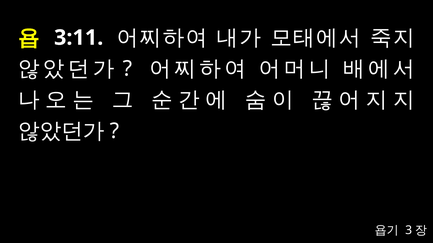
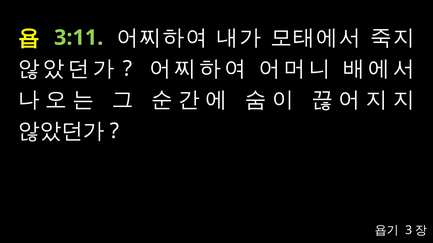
3:11 colour: white -> light green (79, 38)
